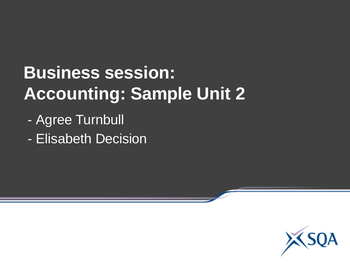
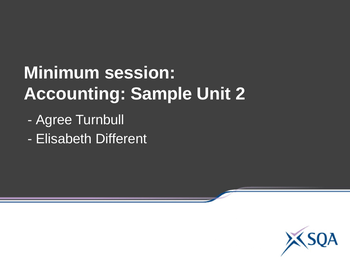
Business: Business -> Minimum (62, 73)
Decision: Decision -> Different (121, 139)
